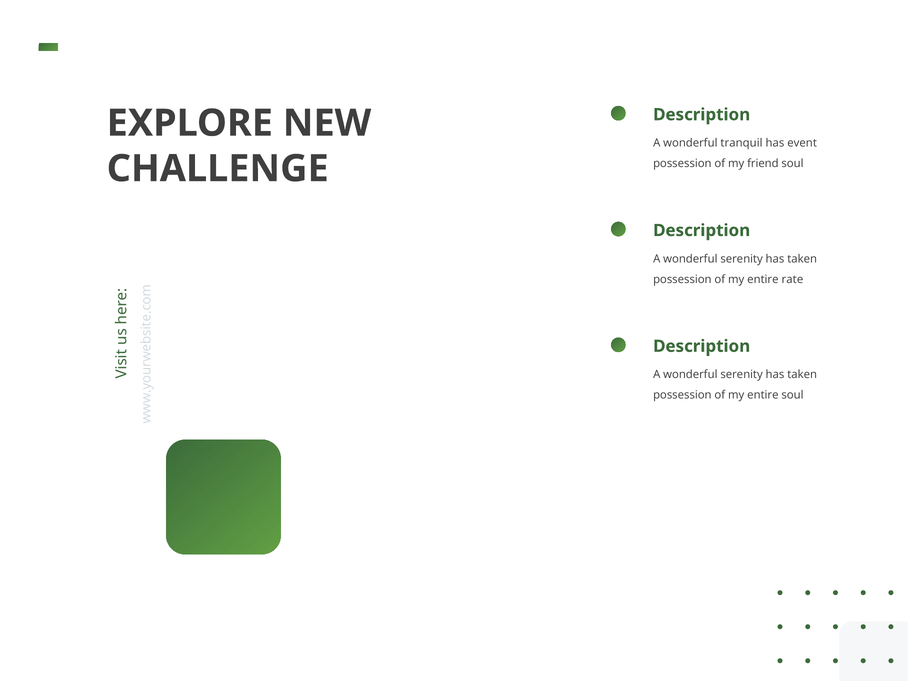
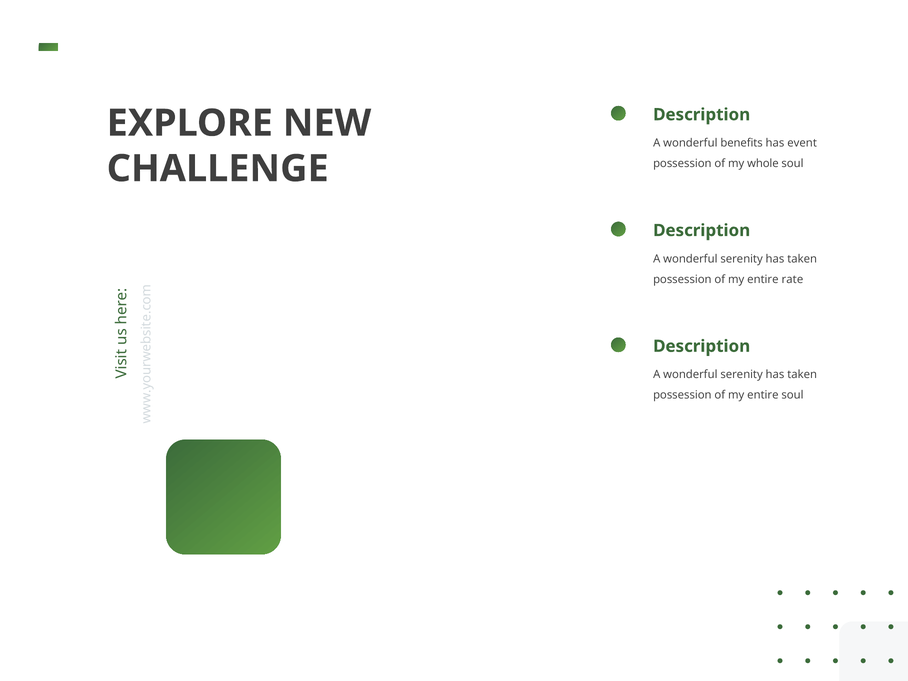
tranquil: tranquil -> benefits (742, 143)
friend: friend -> whole (763, 164)
